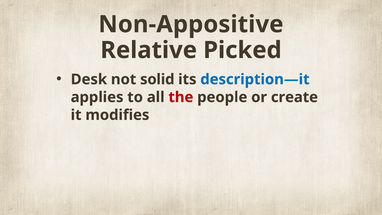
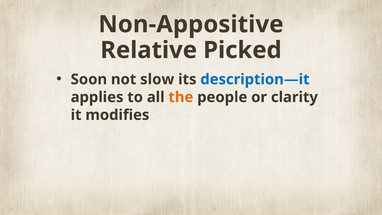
Desk: Desk -> Soon (89, 79)
solid: solid -> slow (157, 79)
the colour: red -> orange (181, 97)
create: create -> clarity (294, 97)
